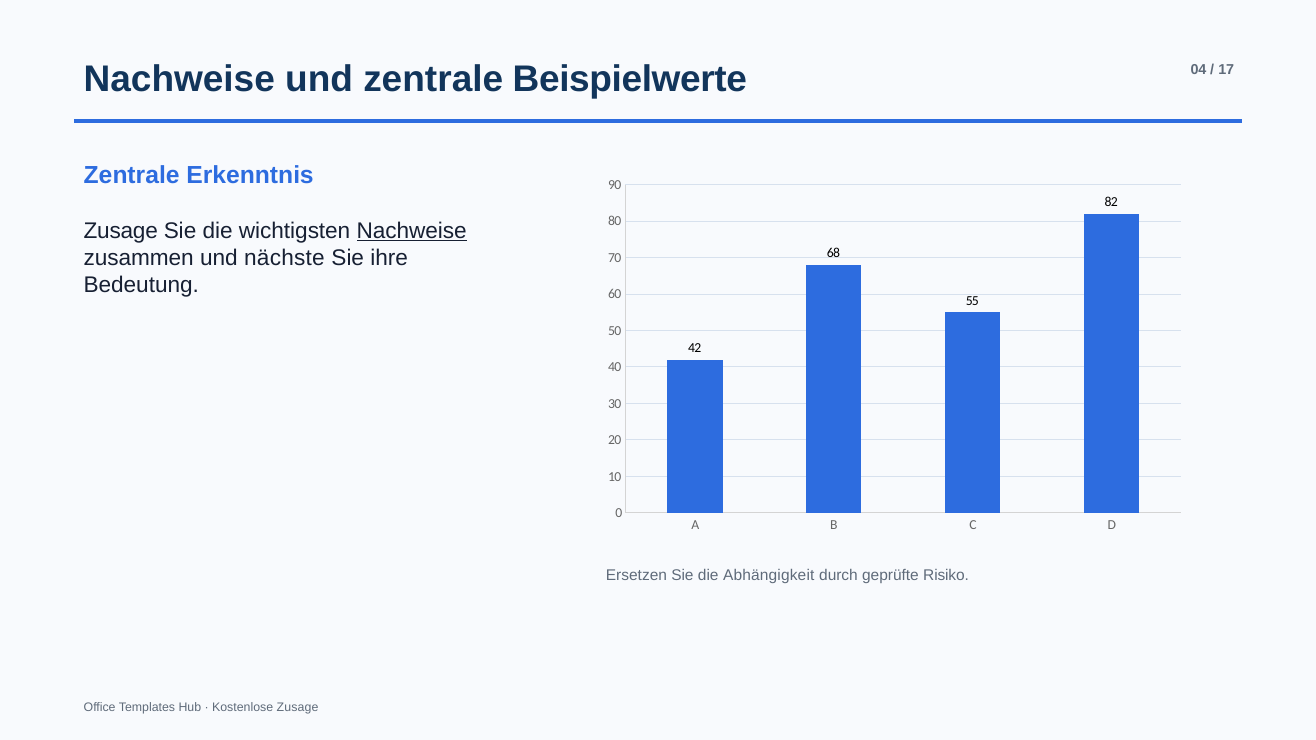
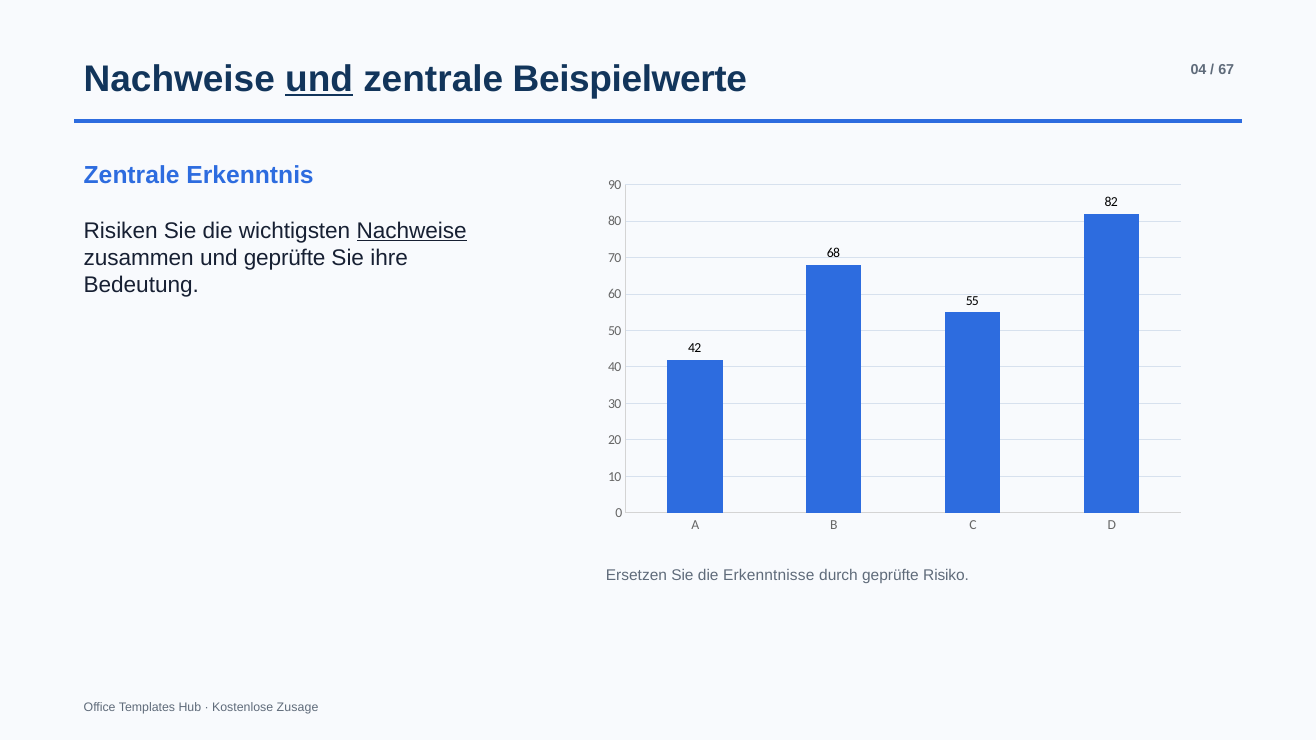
und underline: none -> present (319, 79)
17: 17 -> 67 (1226, 70)
Zusage: Zusage -> Risiken (121, 231)
und nächste: nächste -> geprüfte (285, 258)
Abhängigkeit: Abhängigkeit -> Erkenntnisse (769, 575)
